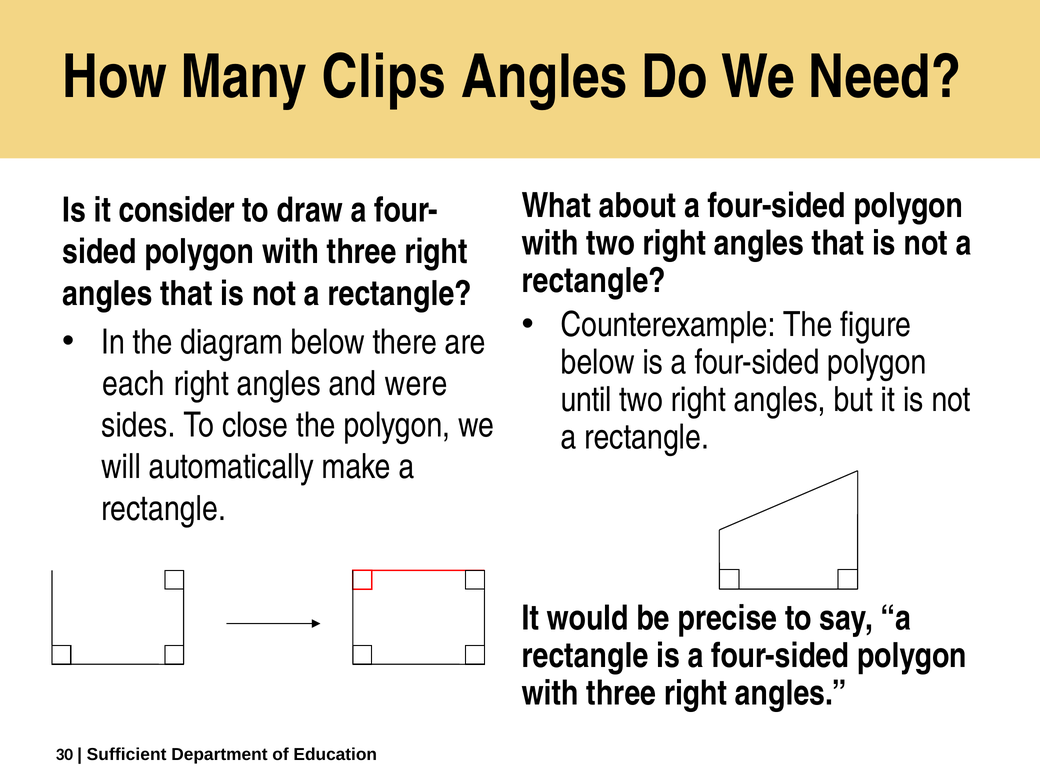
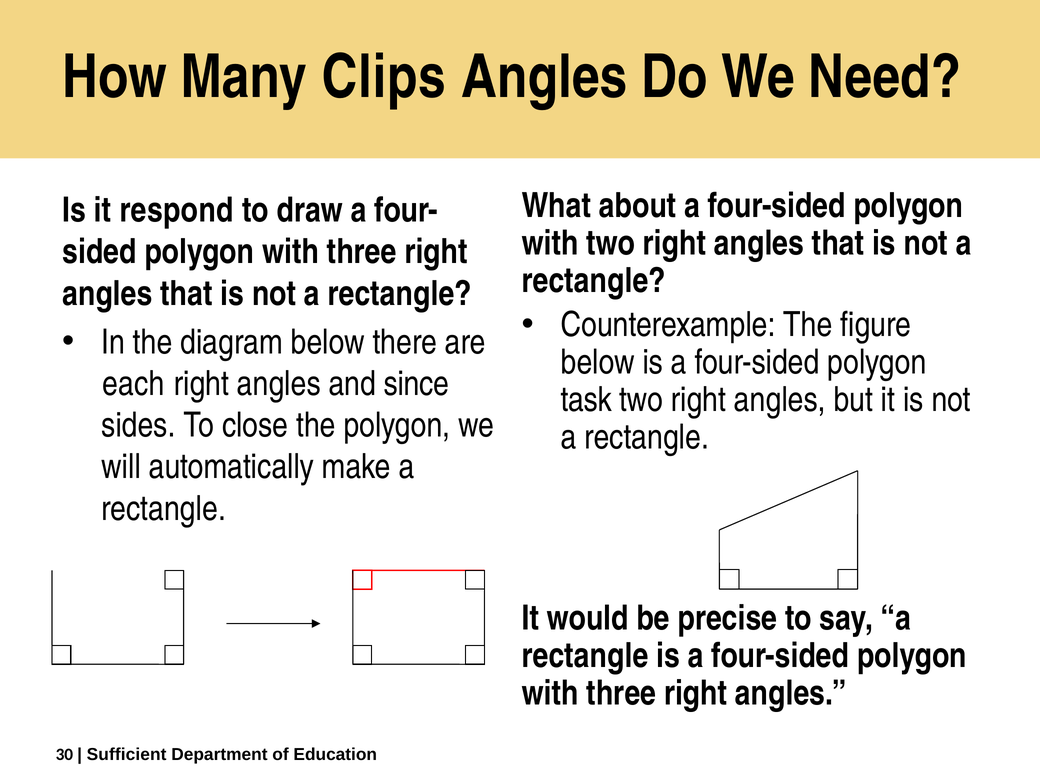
consider: consider -> respond (177, 210)
were: were -> since (416, 384)
until: until -> task (586, 400)
